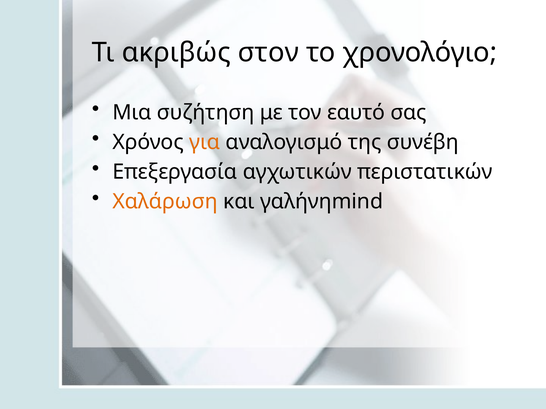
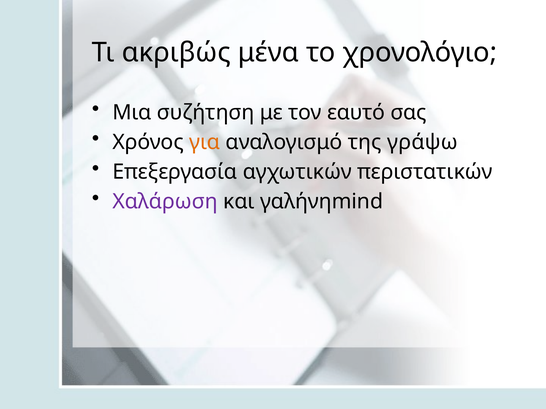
στον: στον -> μένα (268, 52)
συνέβη: συνέβη -> γράψω (423, 142)
Χαλάρωση colour: orange -> purple (165, 202)
